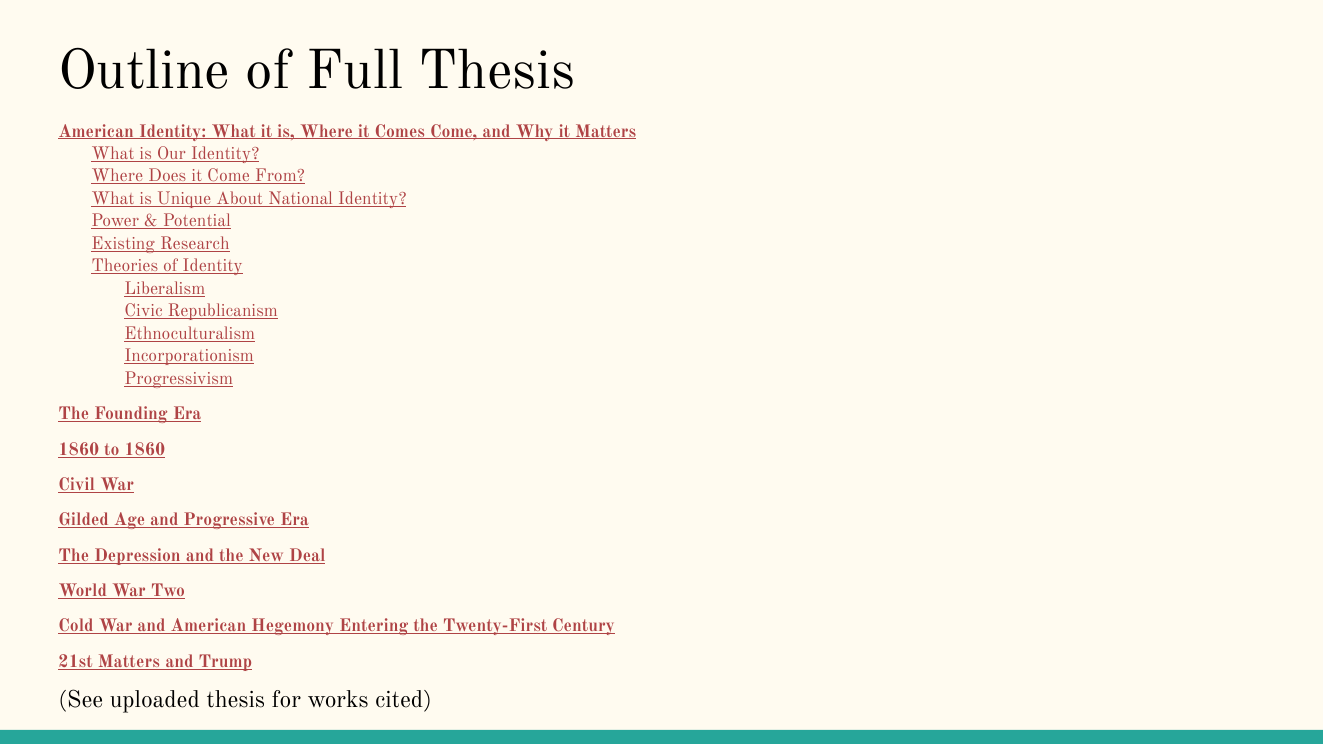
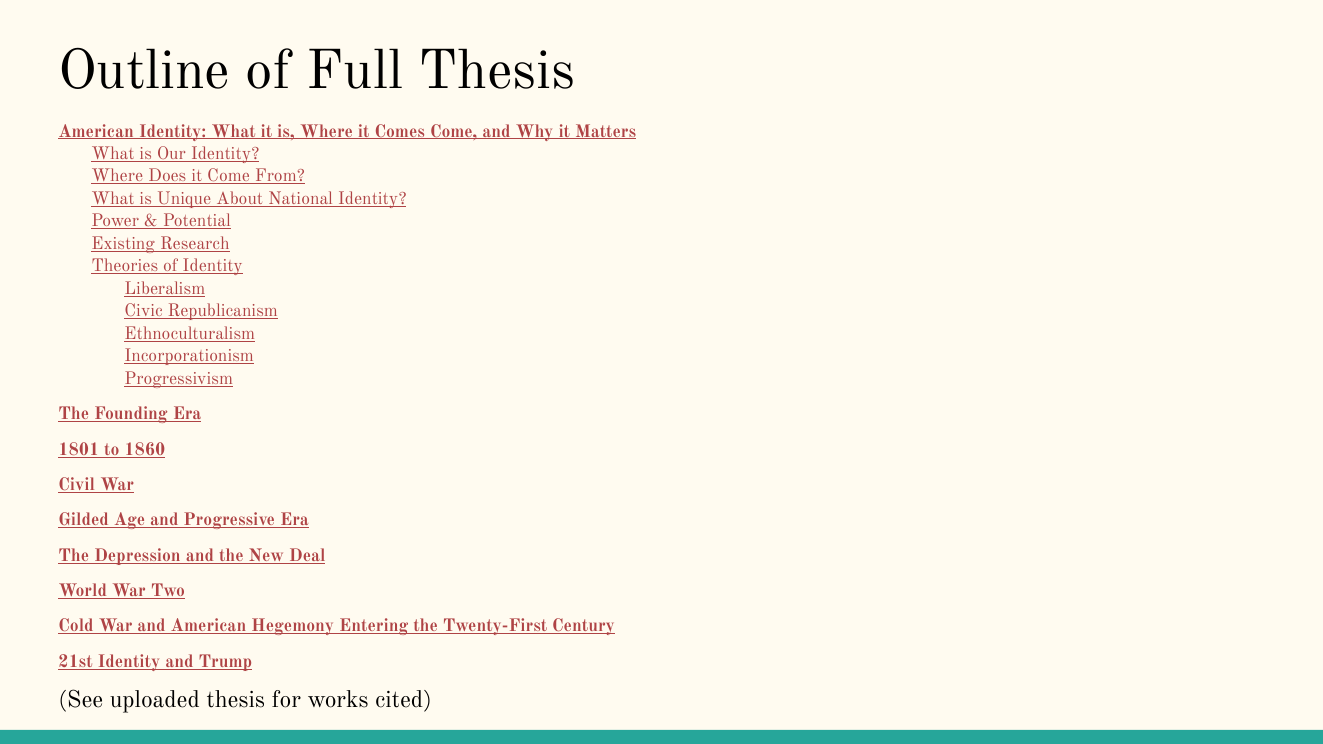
1860: 1860 -> 1801 (79, 449)
21st Matters: Matters -> Identity (129, 662)
